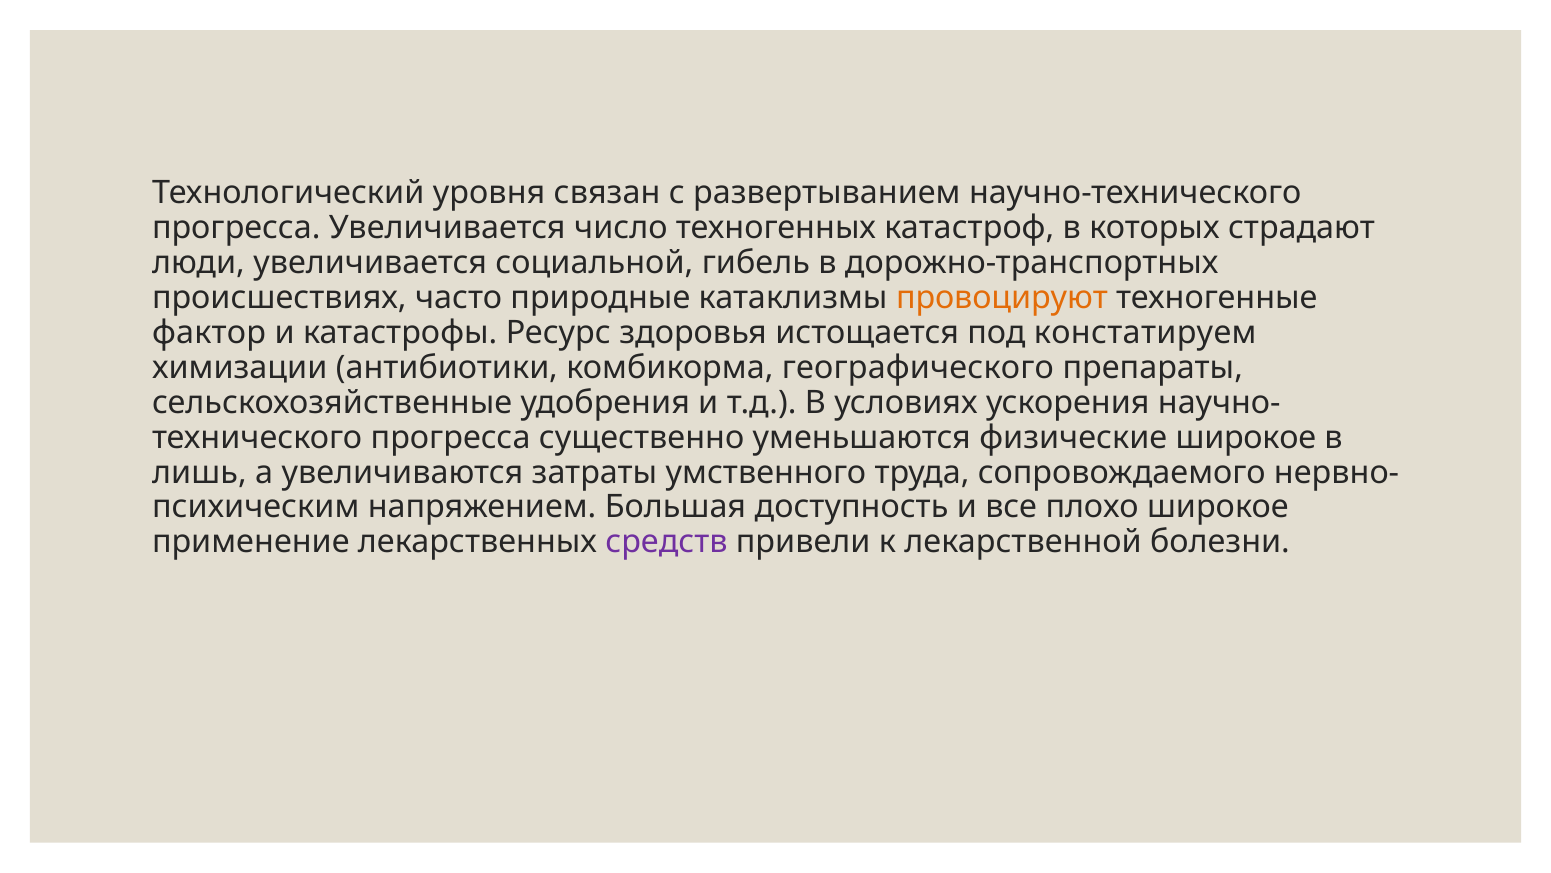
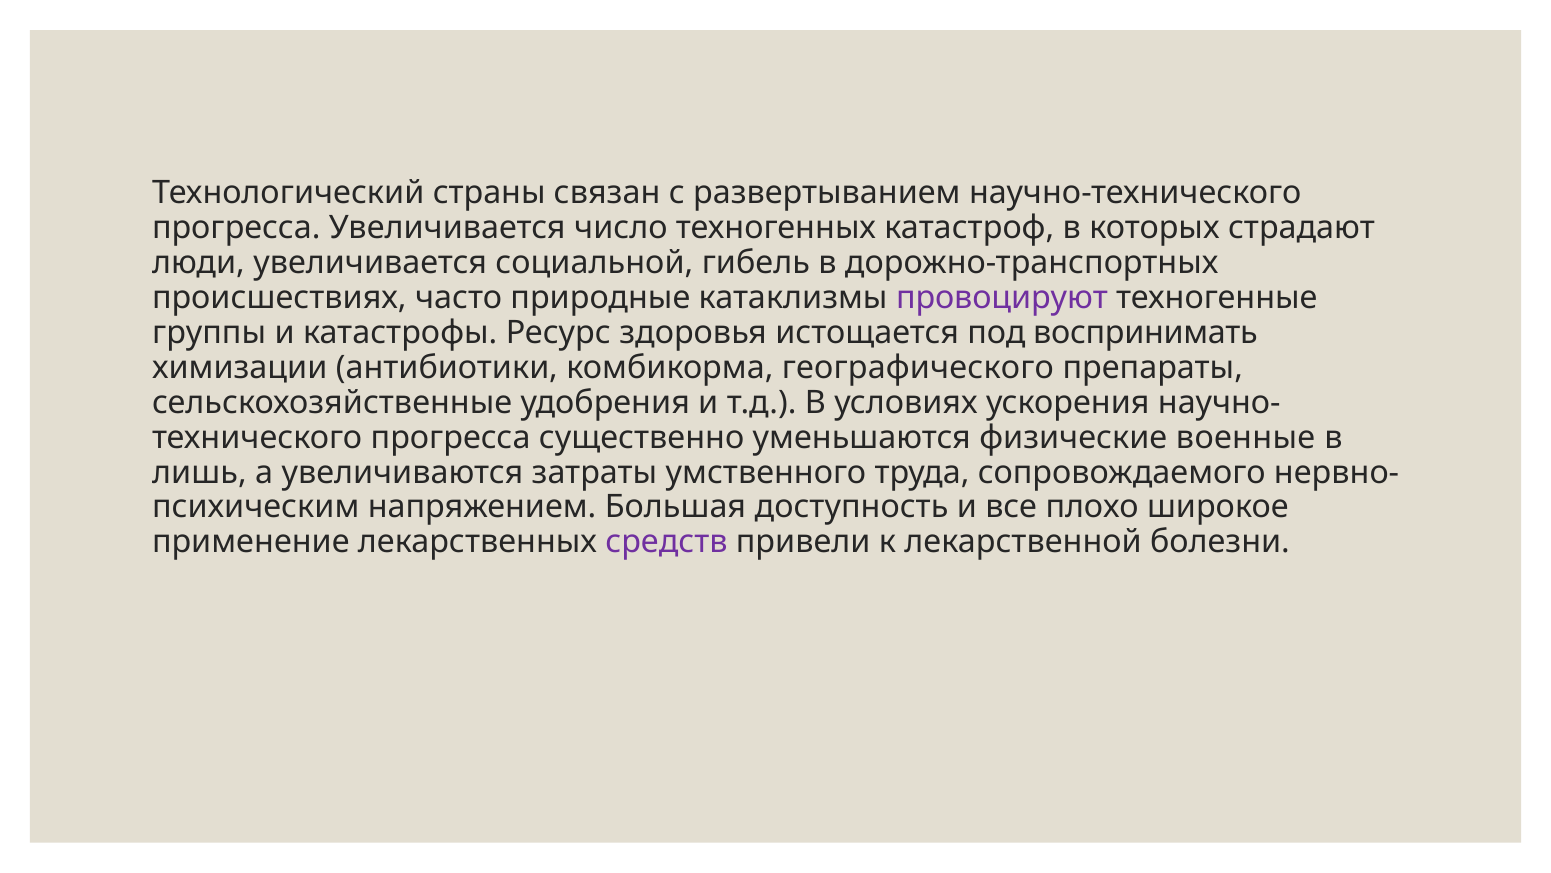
уровня: уровня -> страны (489, 193)
провоцируют colour: orange -> purple (1002, 298)
фактор: фактор -> группы (209, 332)
констатируем: констатируем -> воспринимать (1146, 332)
физические широкое: широкое -> военные (1246, 437)
